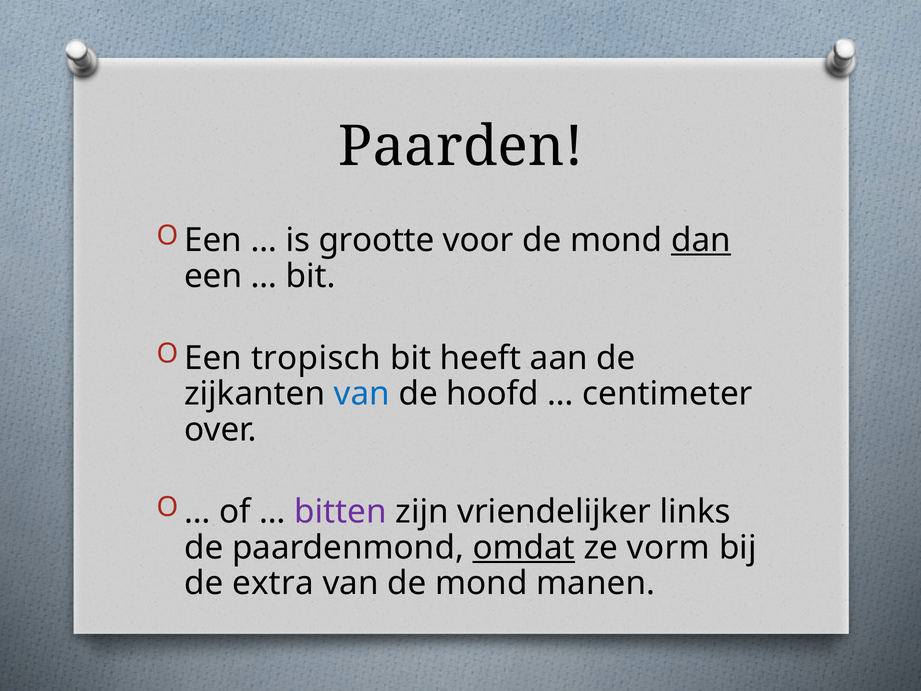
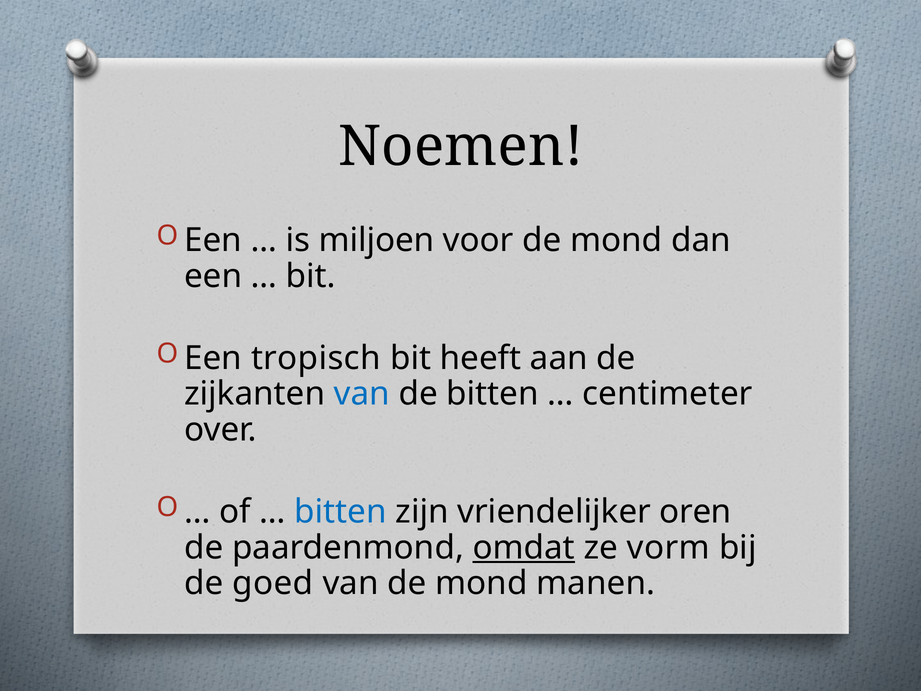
Paarden: Paarden -> Noemen (461, 147)
grootte: grootte -> miljoen (376, 240)
dan underline: present -> none (701, 240)
de hoofd: hoofd -> bitten (493, 394)
bitten colour: purple -> blue (340, 511)
links: links -> oren (695, 511)
extra: extra -> goed (273, 583)
